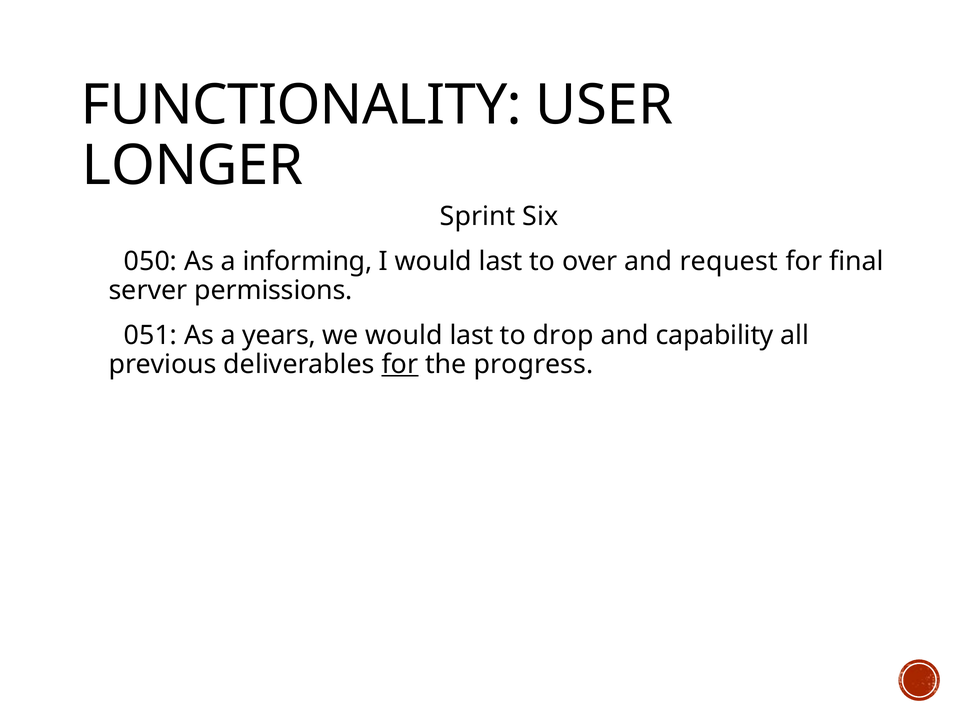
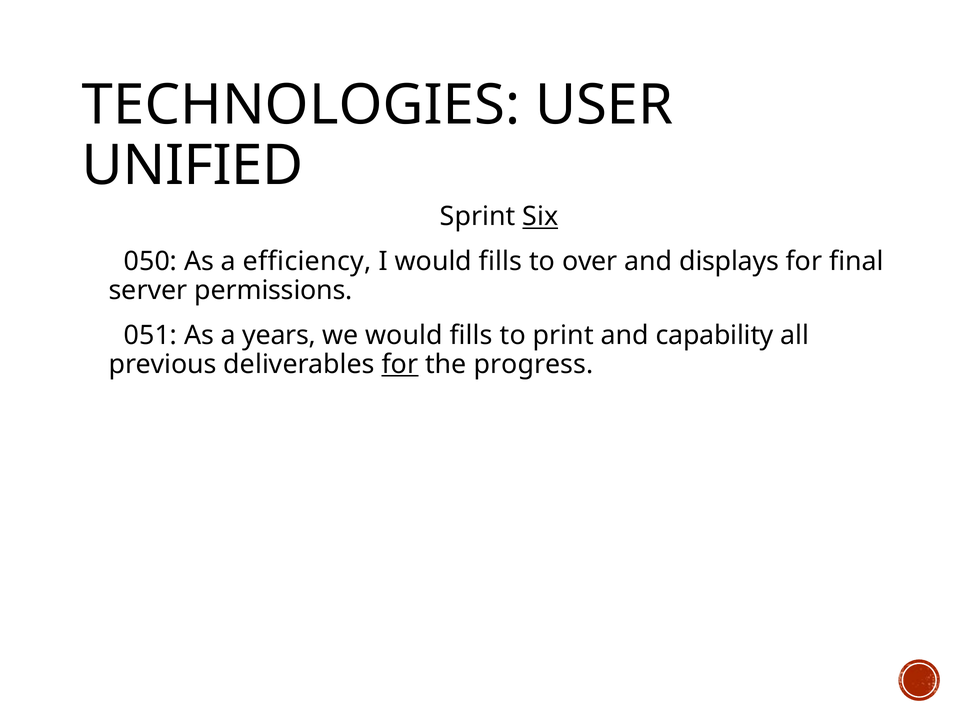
FUNCTIONALITY: FUNCTIONALITY -> TECHNOLOGIES (301, 105)
LONGER: LONGER -> UNIFIED (193, 166)
Six underline: none -> present (540, 217)
informing: informing -> efficiency (307, 262)
I would last: last -> fills (501, 262)
request: request -> displays (729, 262)
we would last: last -> fills (471, 335)
drop: drop -> print (563, 335)
